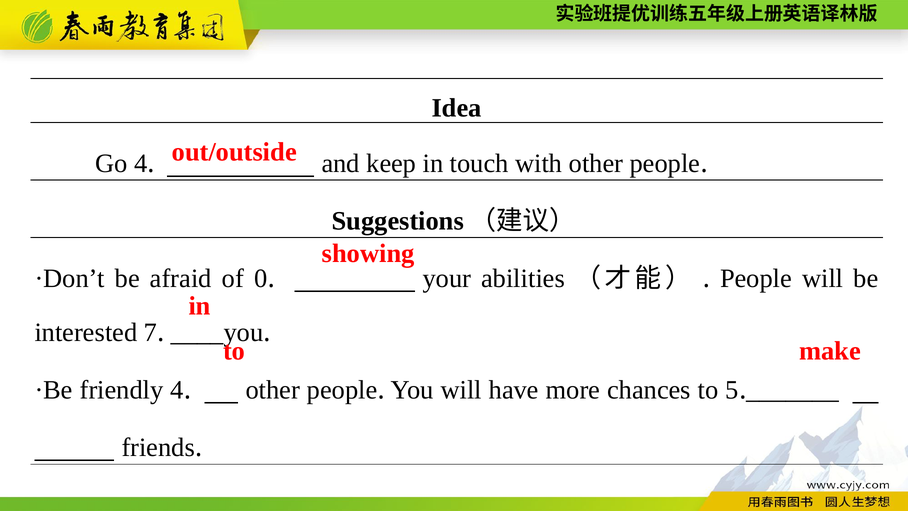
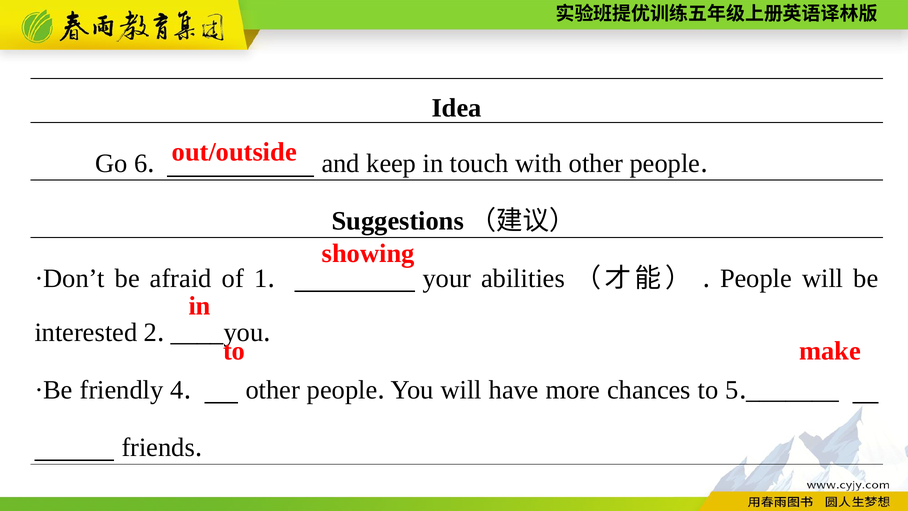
Go 4: 4 -> 6 (141, 163)
0: 0 -> 1 (261, 278)
7: 7 -> 2 (150, 332)
